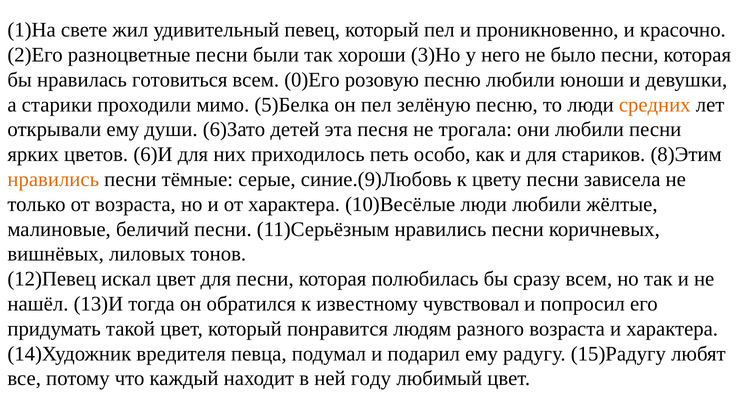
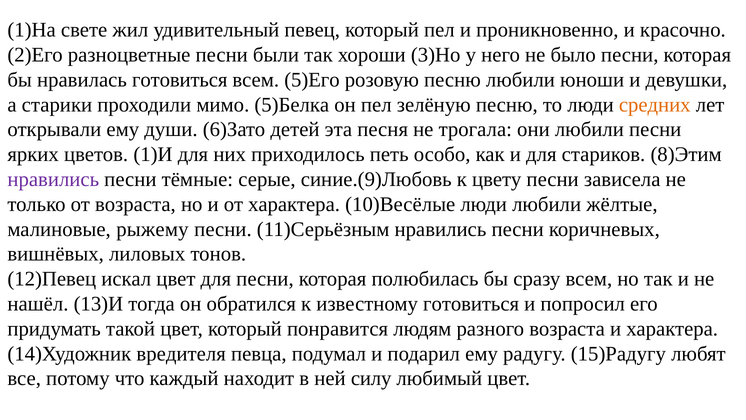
0)Его: 0)Его -> 5)Его (312, 80)
6)И: 6)И -> 1)И (153, 154)
нравились colour: orange -> purple (53, 179)
беличий: беличий -> рыжему (152, 229)
известному чувствовал: чувствовал -> готовиться (471, 304)
году: году -> силу (371, 378)
